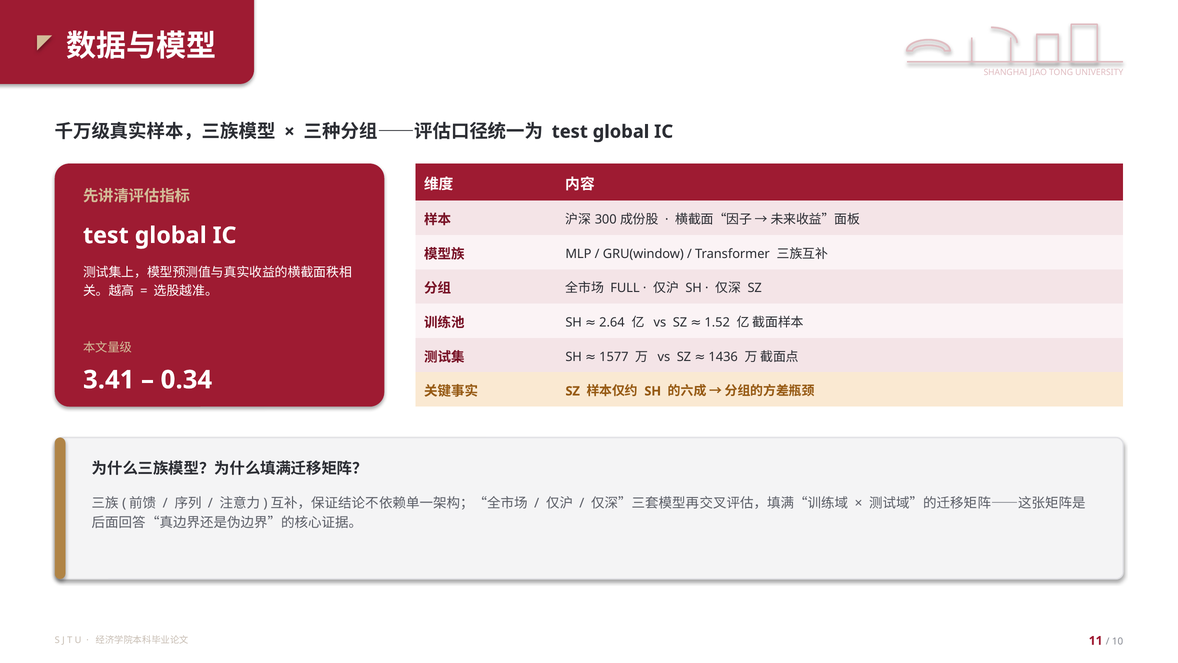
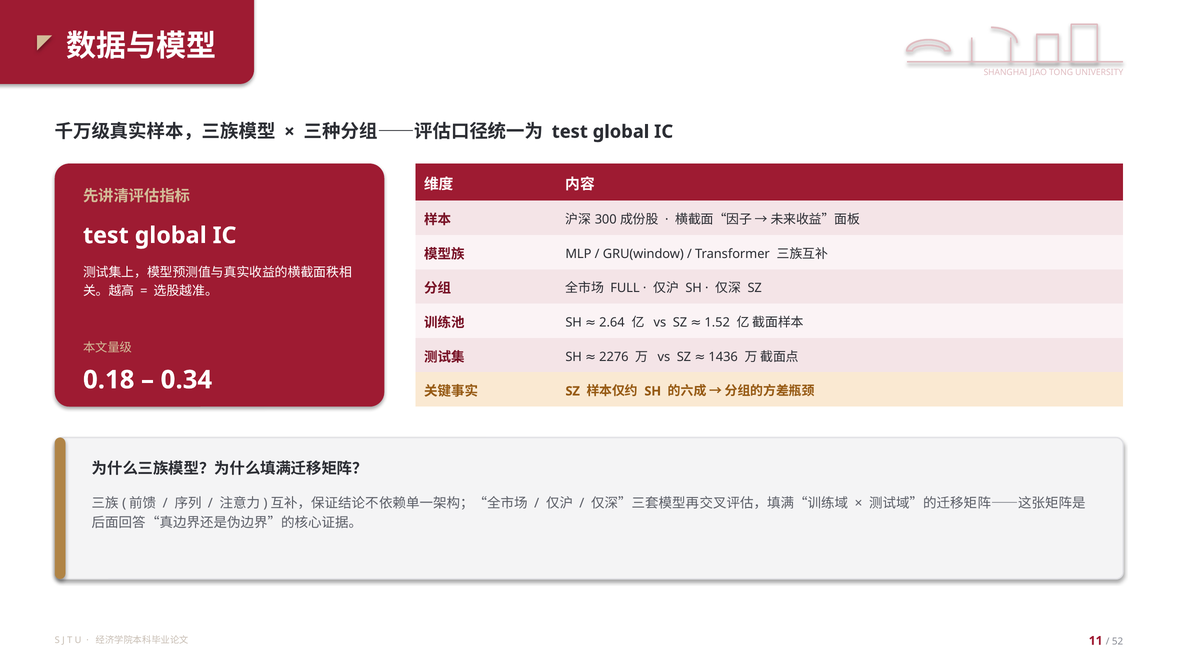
1577: 1577 -> 2276 (614, 357)
3.41: 3.41 -> 0.18 (109, 380)
10: 10 -> 52 (1118, 641)
